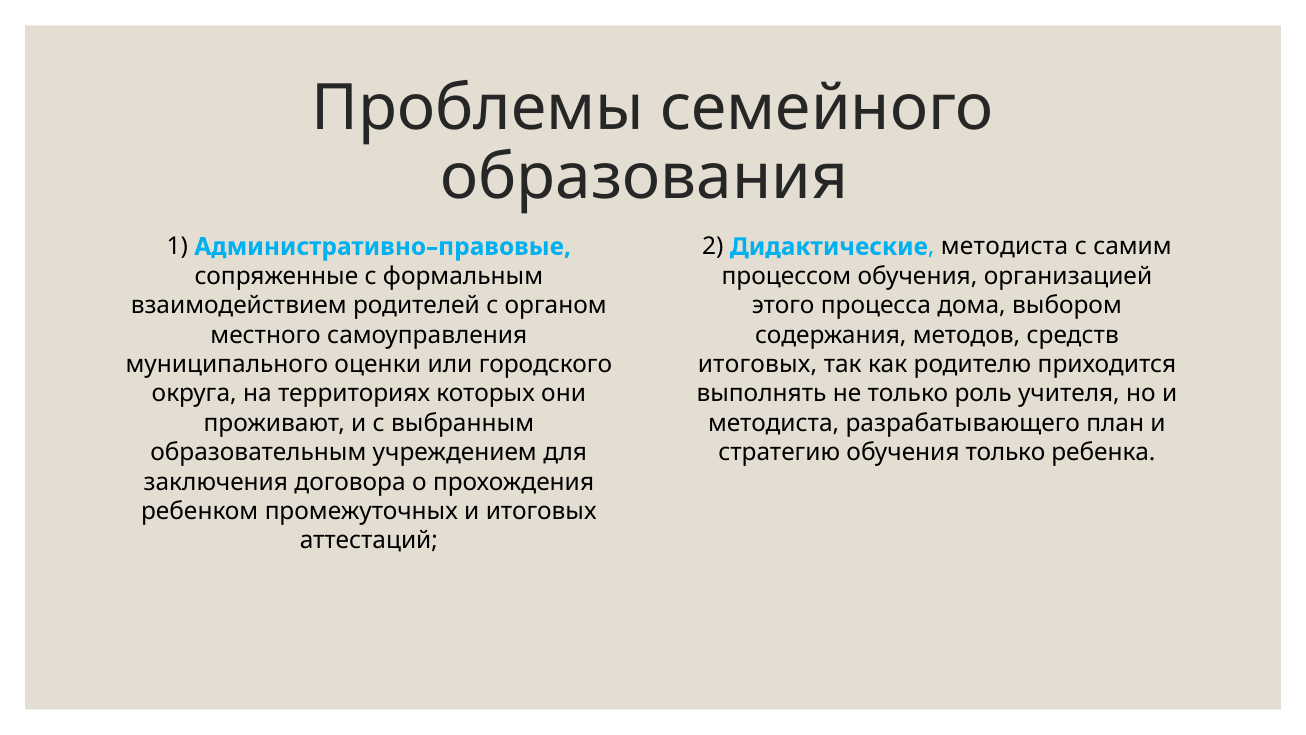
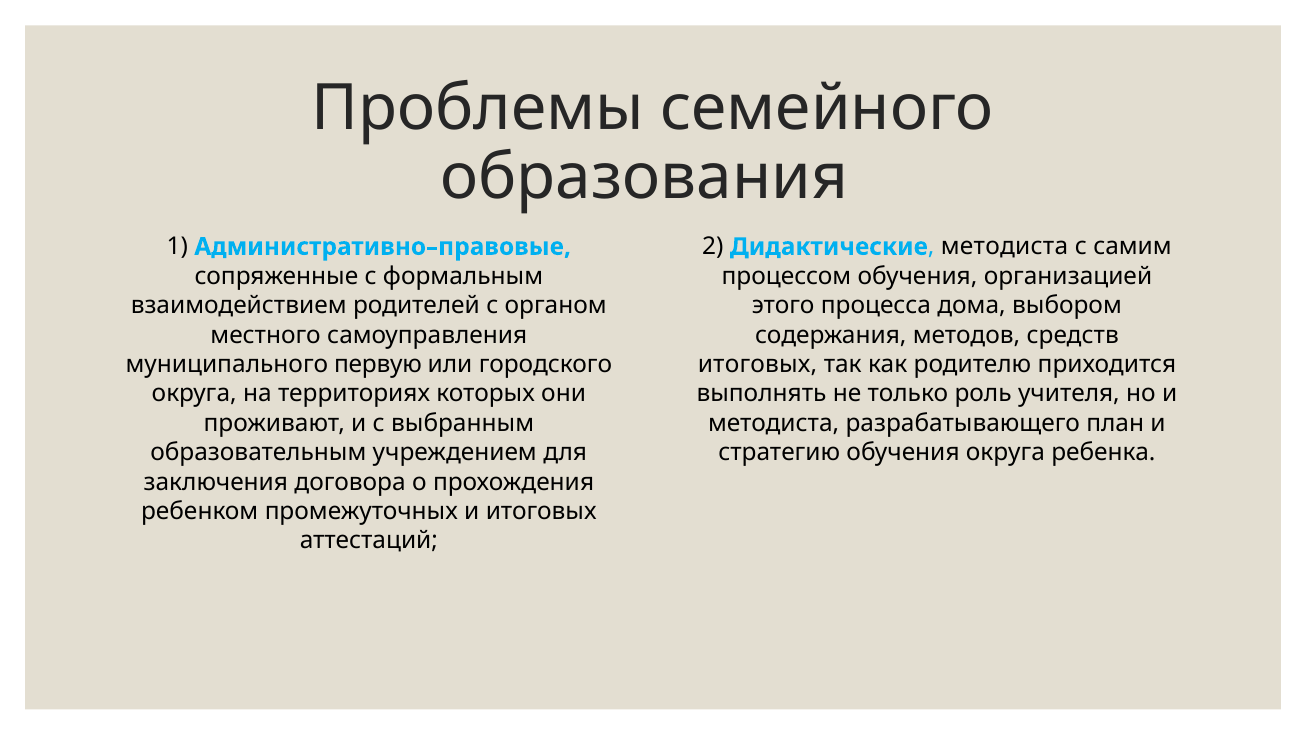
оценки: оценки -> первую (378, 364)
обучения только: только -> округа (1005, 452)
